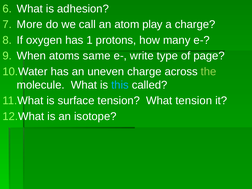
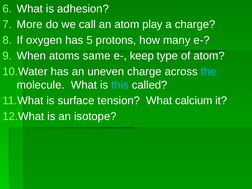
1: 1 -> 5 (90, 40)
write: write -> keep (142, 56)
of page: page -> atom (209, 56)
the colour: light green -> light blue (209, 72)
What tension: tension -> calcium (194, 101)
